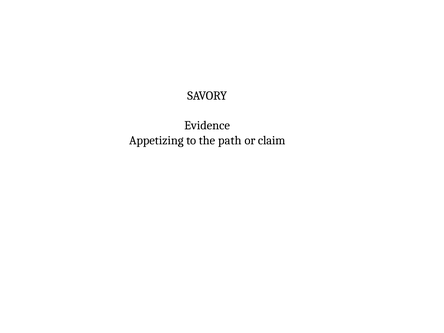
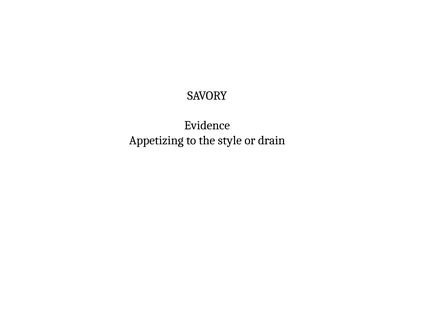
path: path -> style (230, 140)
claim: claim -> drain (272, 140)
